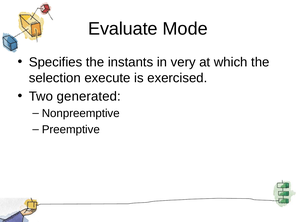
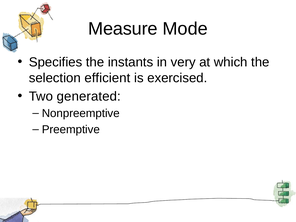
Evaluate: Evaluate -> Measure (123, 29)
execute: execute -> efficient (107, 78)
